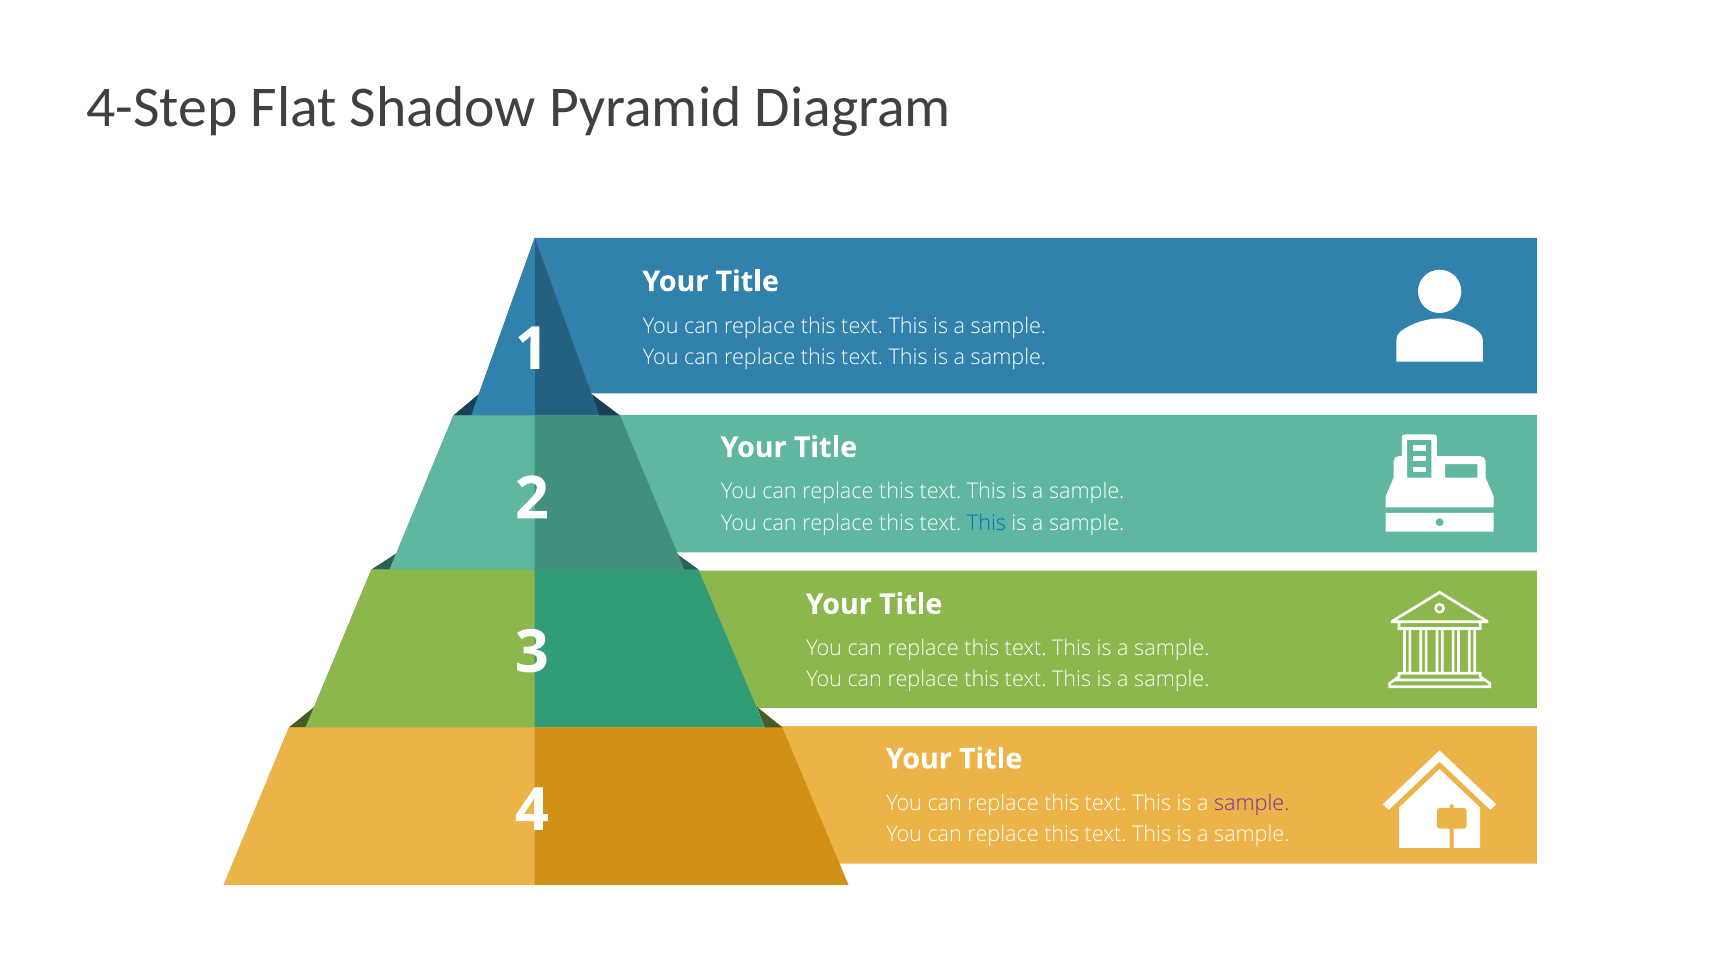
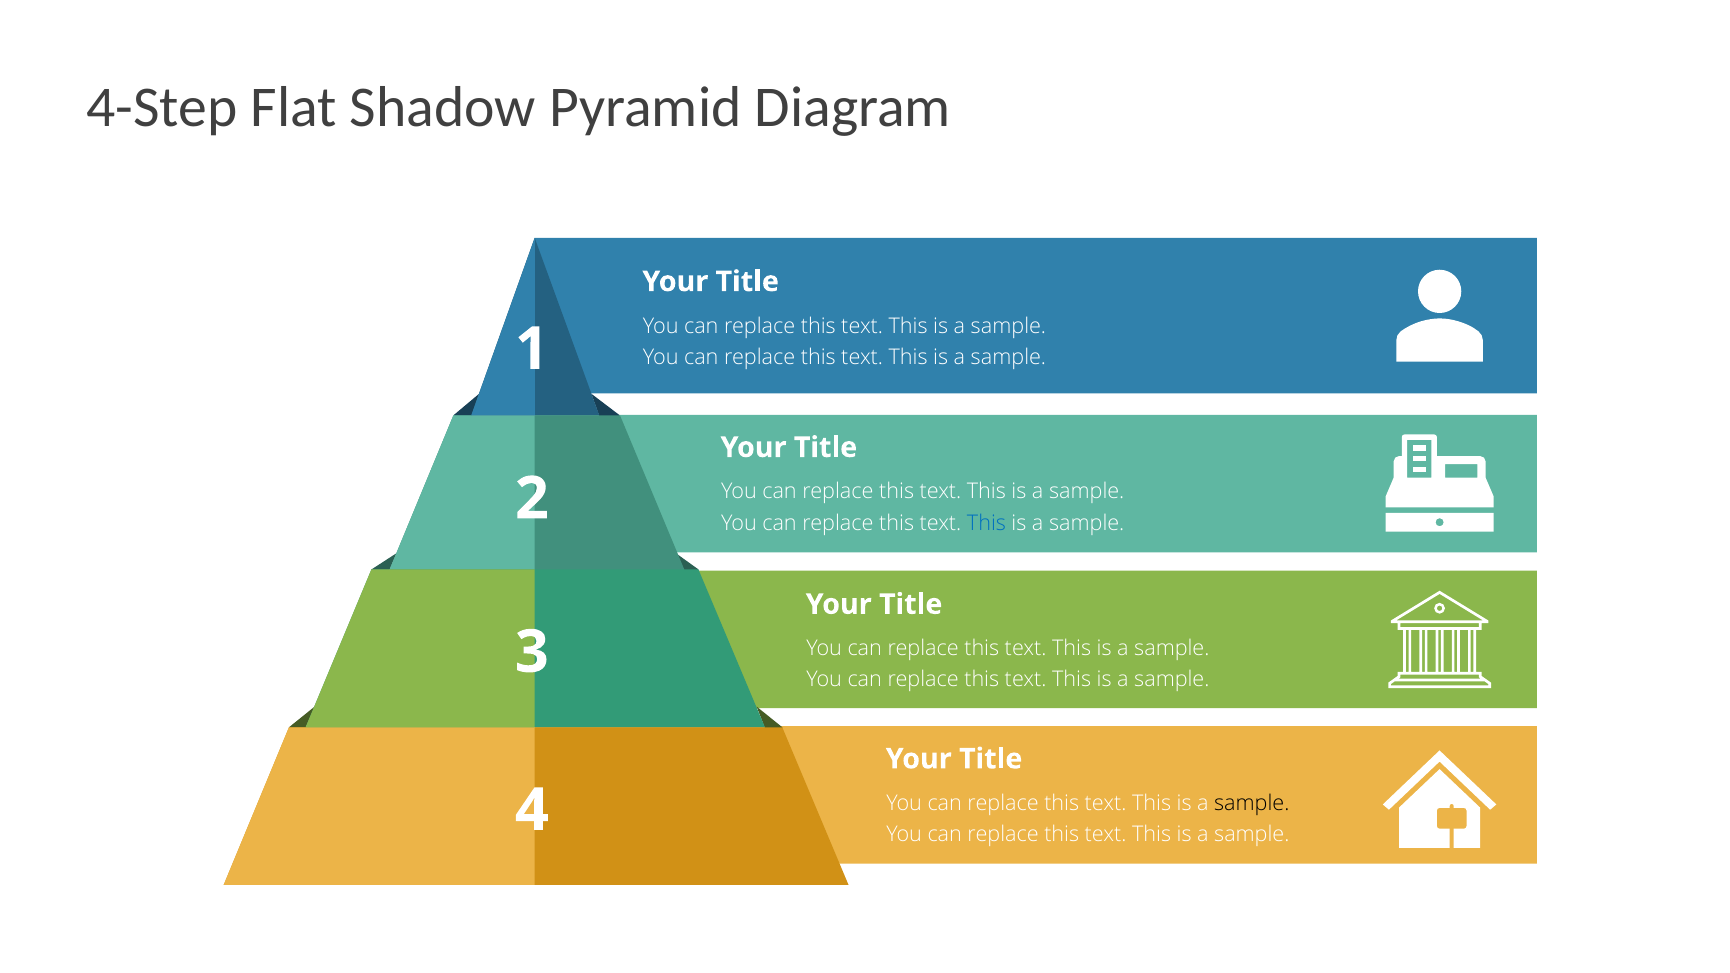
sample colour: purple -> black (1252, 804)
